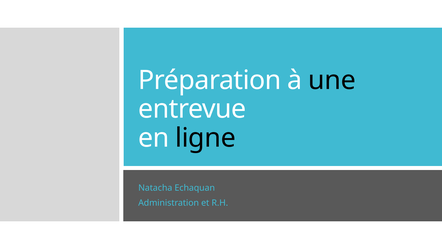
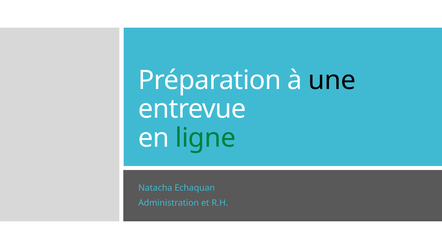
ligne colour: black -> green (205, 138)
